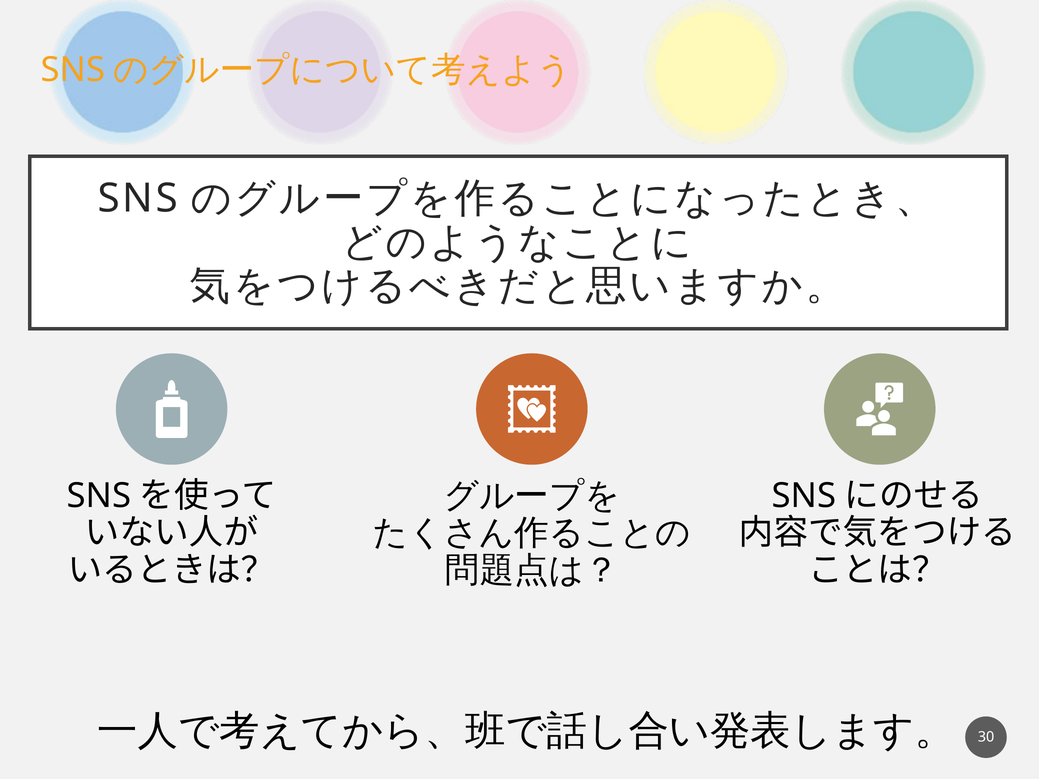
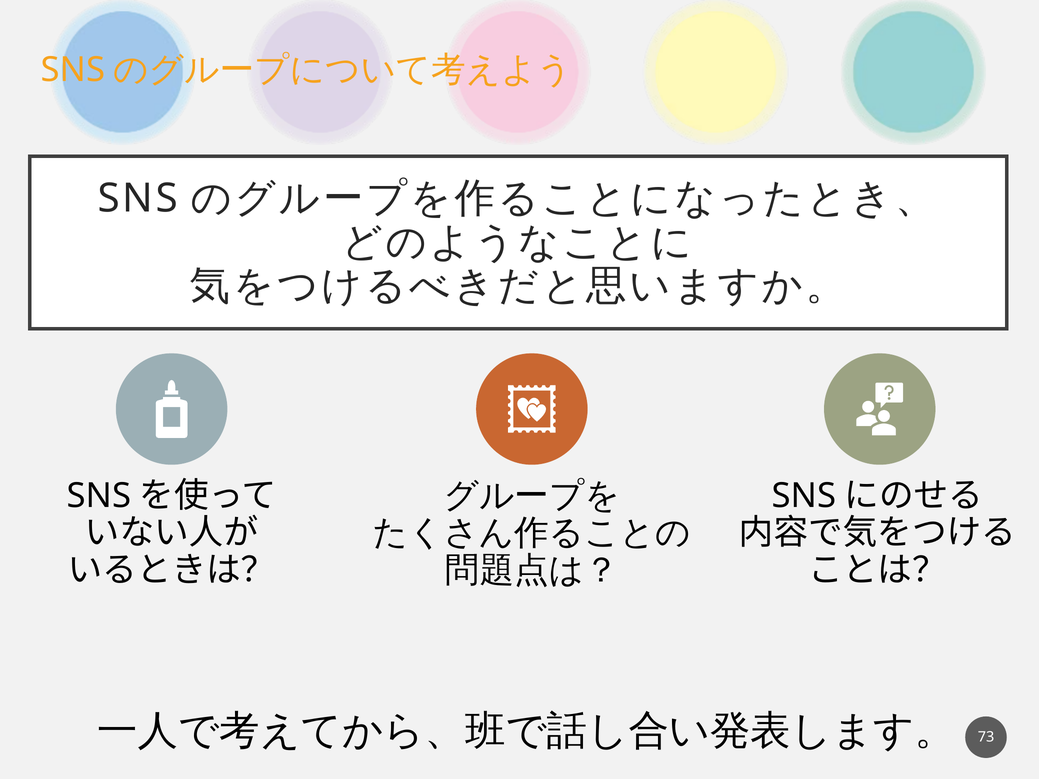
30: 30 -> 73 (986, 737)
